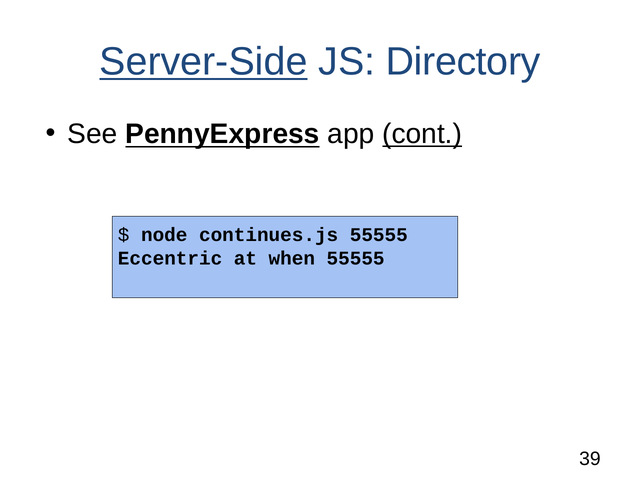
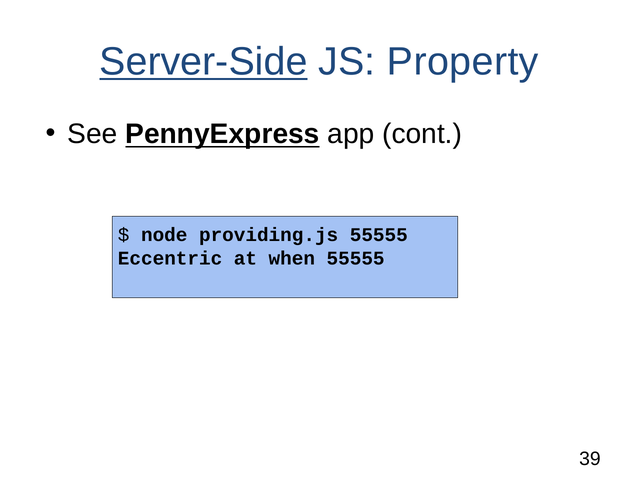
Directory: Directory -> Property (463, 62)
cont underline: present -> none (422, 134)
continues.js: continues.js -> providing.js (269, 235)
